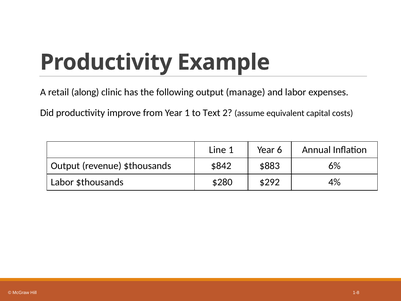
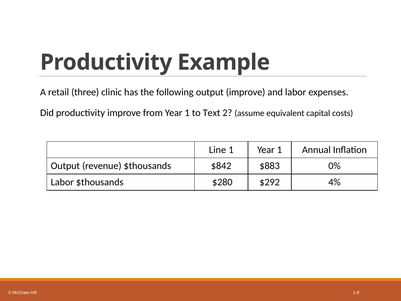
along: along -> three (85, 92)
output manage: manage -> improve (246, 92)
1 Year 6: 6 -> 1 (279, 150)
6%: 6% -> 0% (334, 166)
